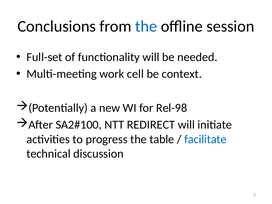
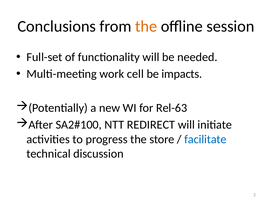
the colour: blue -> orange (146, 26)
context: context -> impacts (182, 74)
Rel-98: Rel-98 -> Rel-63 (172, 108)
table: table -> store (162, 139)
